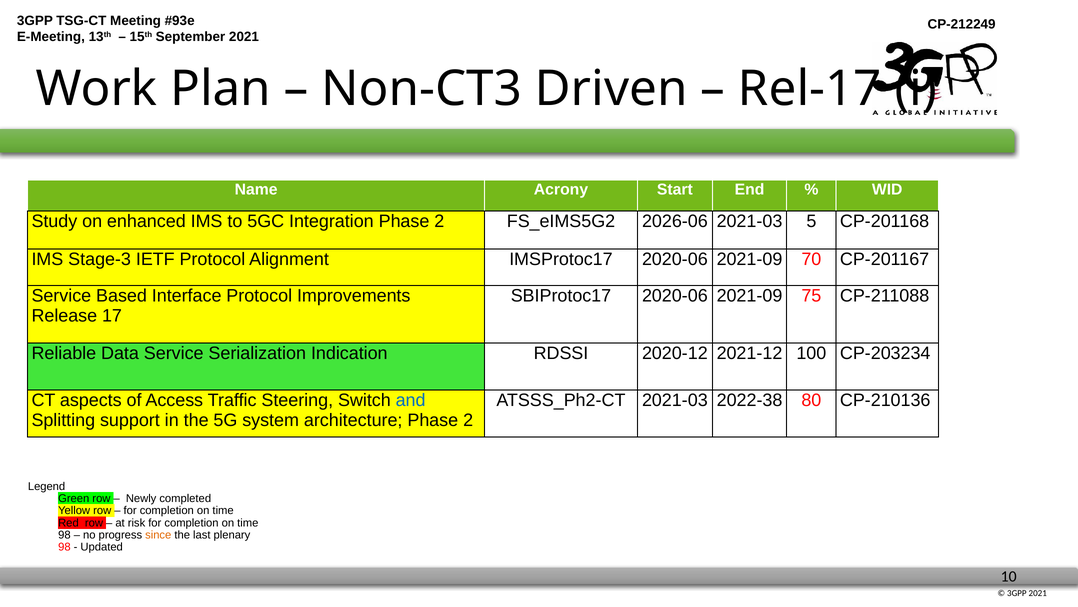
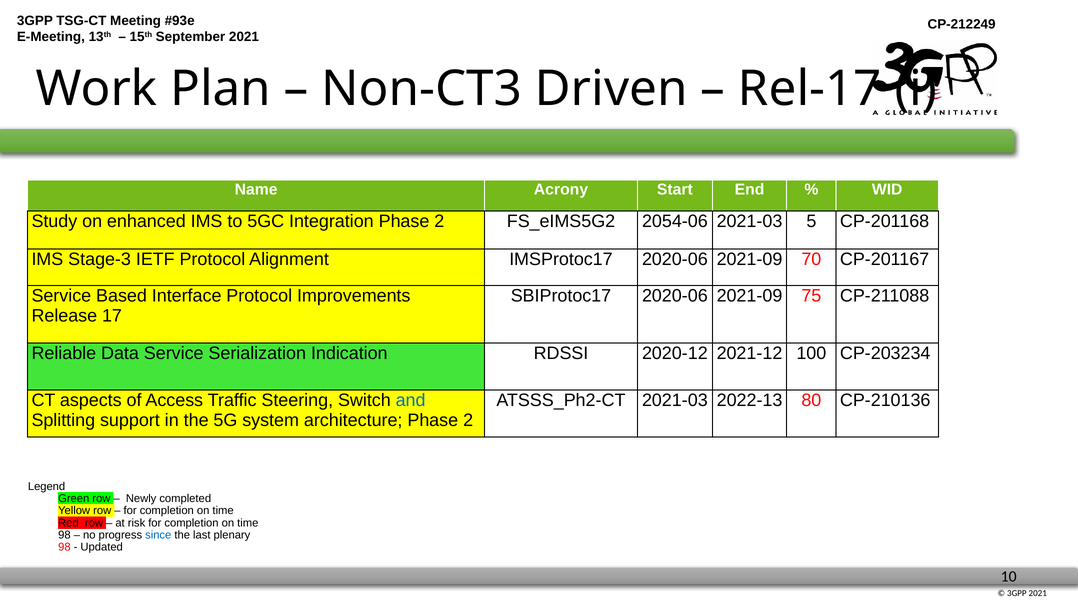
2026-06: 2026-06 -> 2054-06 (675, 221)
2022-38: 2022-38 -> 2022-13 (750, 400)
since colour: orange -> blue (158, 535)
